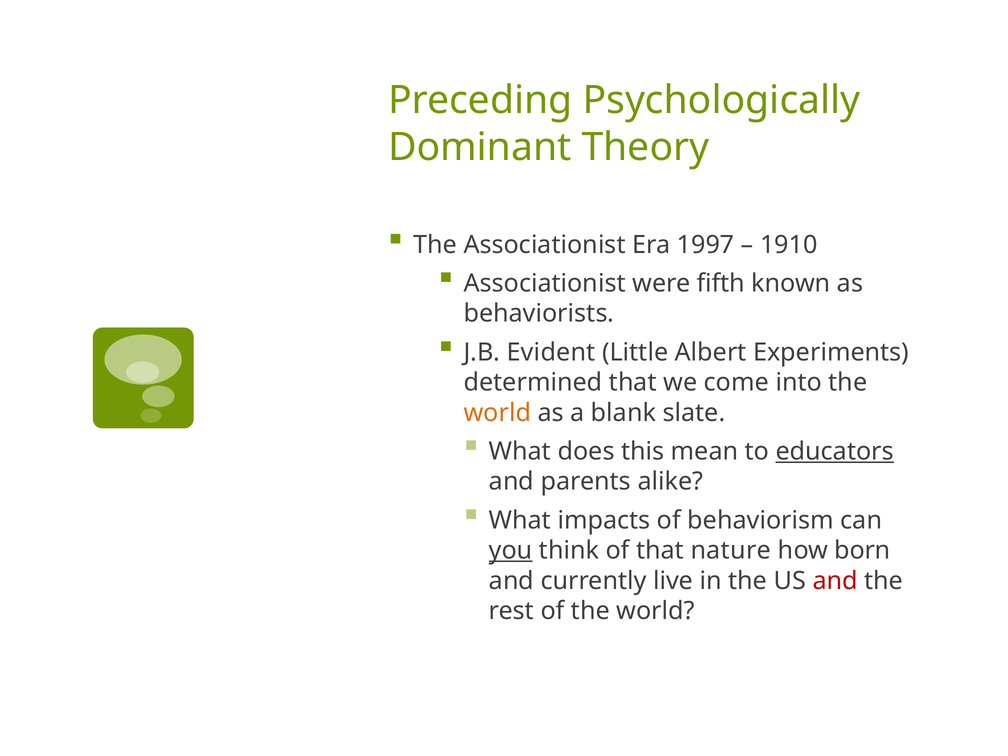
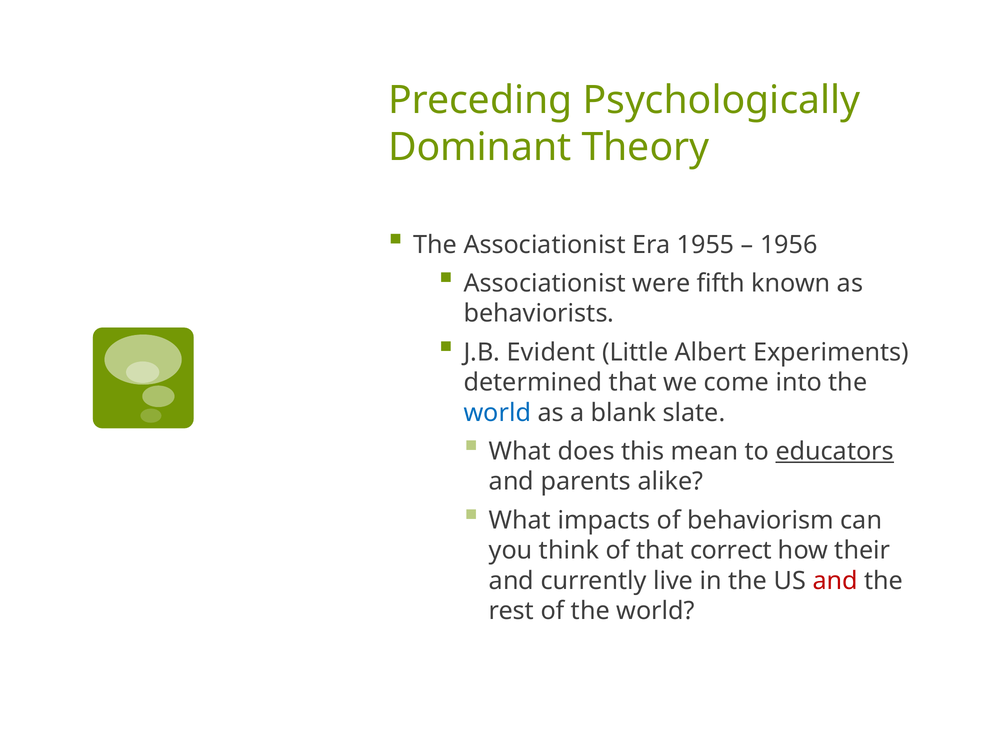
1997: 1997 -> 1955 (706, 245)
1910: 1910 -> 1956 (789, 245)
world colour: orange -> blue (497, 413)
you underline: present -> none (511, 551)
nature: nature -> correct (731, 551)
born: born -> their (862, 551)
